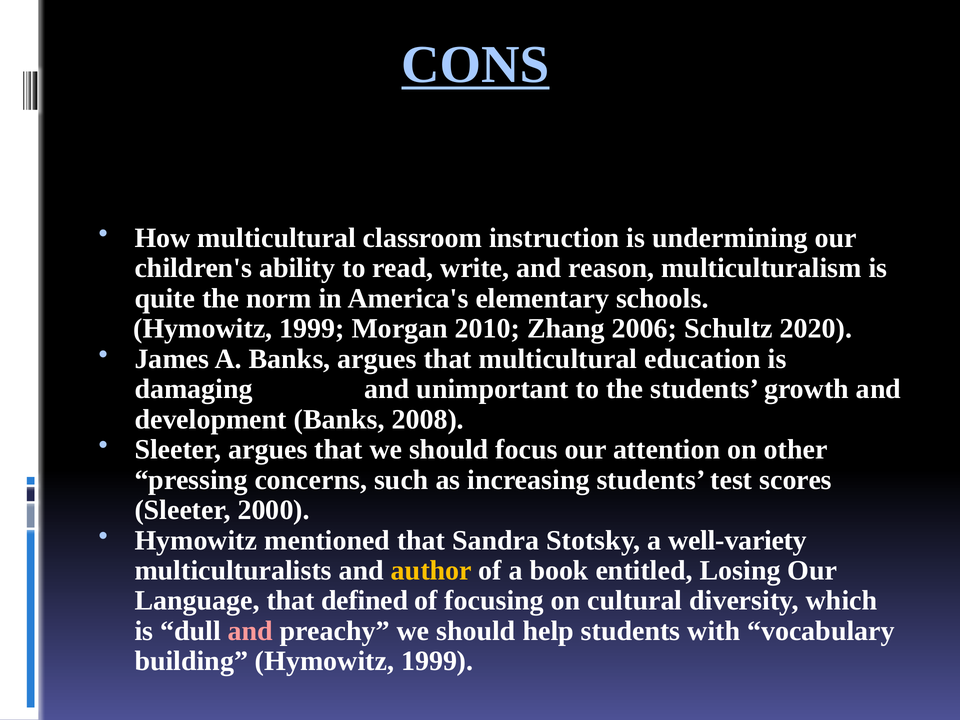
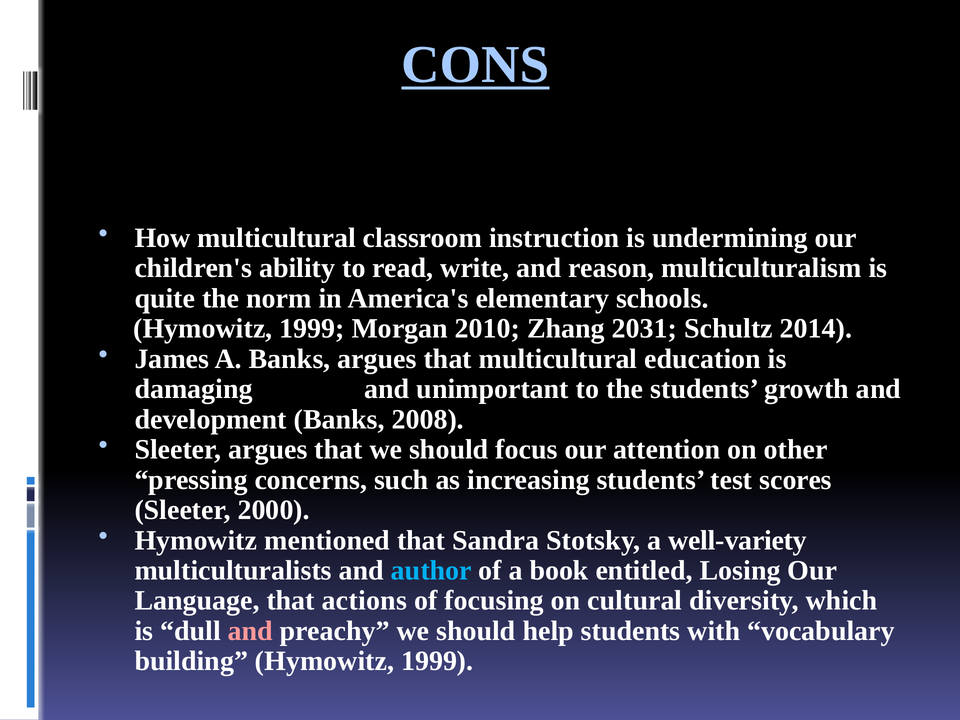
2006: 2006 -> 2031 (645, 329)
2020: 2020 -> 2014 (816, 329)
author colour: yellow -> light blue (431, 570)
defined: defined -> actions (364, 601)
